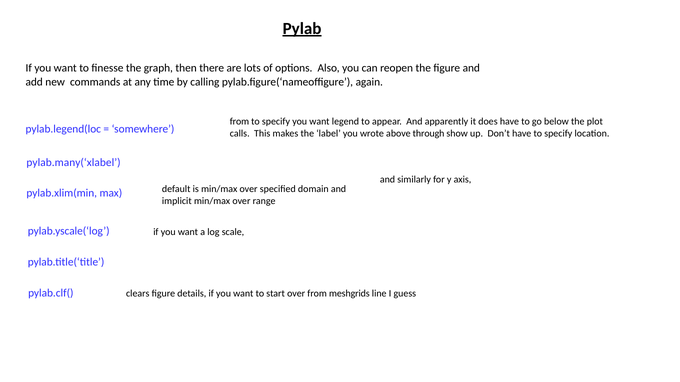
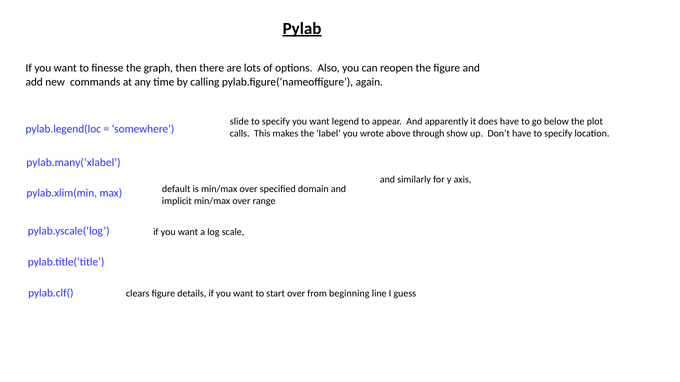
from: from -> slide (239, 122)
meshgrids: meshgrids -> beginning (349, 294)
